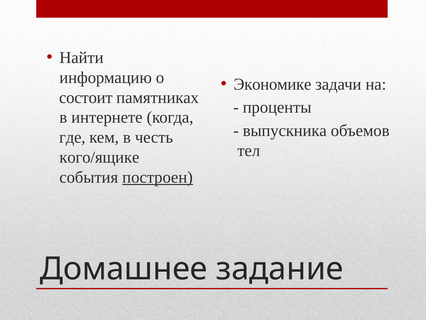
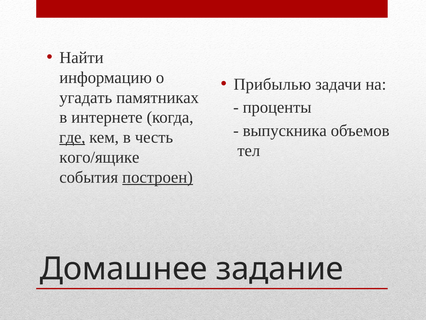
Экономике: Экономике -> Прибылью (272, 84)
состоит: состоит -> угадать (86, 97)
где underline: none -> present (72, 137)
